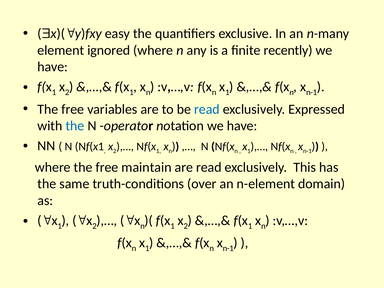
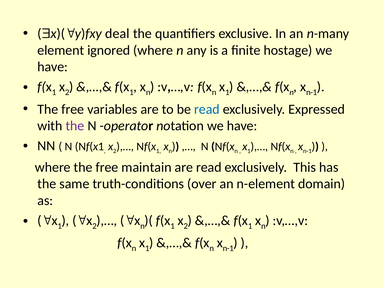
easy: easy -> deal (117, 34)
recently: recently -> hostage (288, 50)
the colour: blue -> purple (75, 126)
